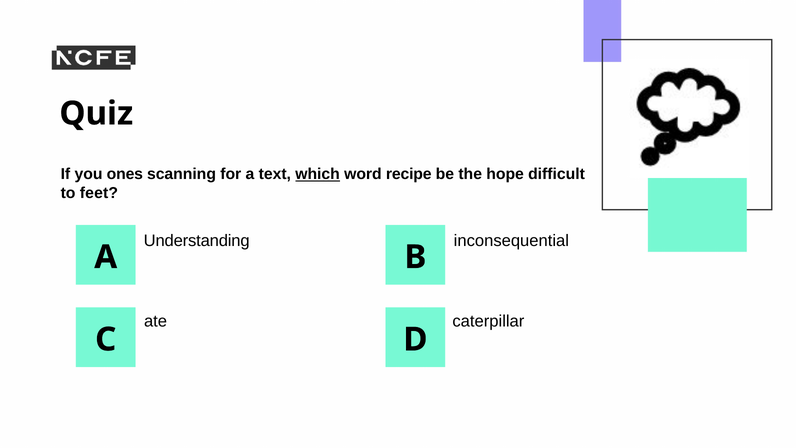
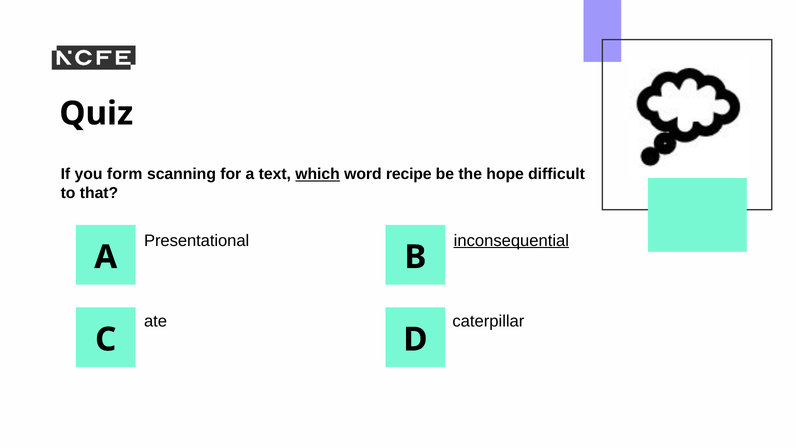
ones: ones -> form (125, 174)
feet: feet -> that (99, 193)
Understanding: Understanding -> Presentational (197, 240)
inconsequential underline: none -> present (511, 240)
